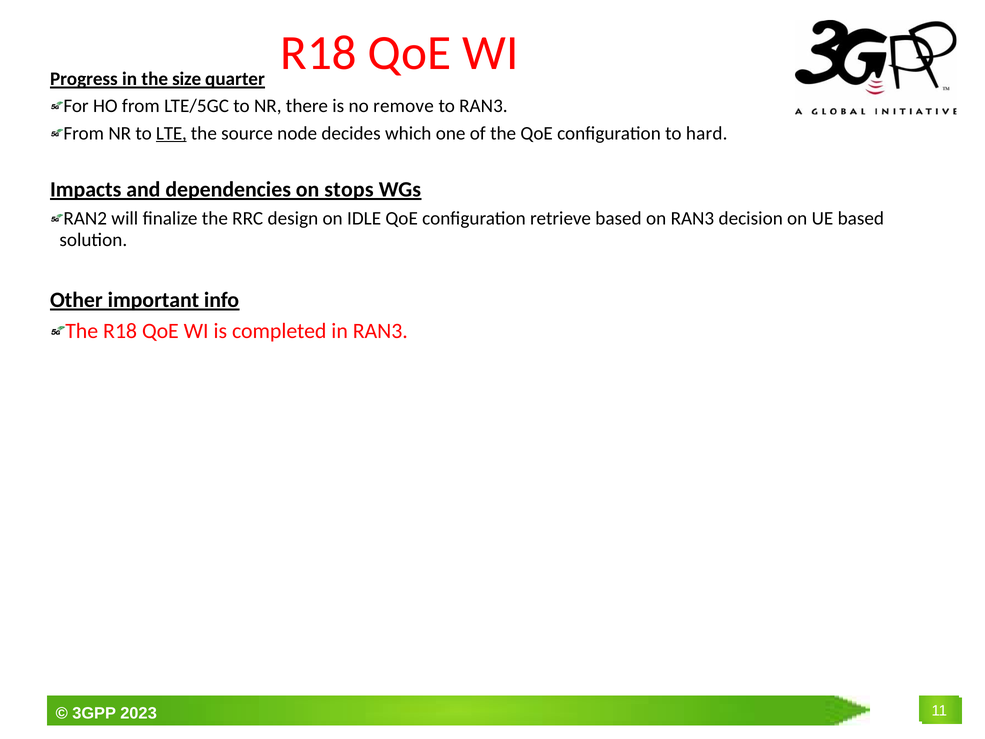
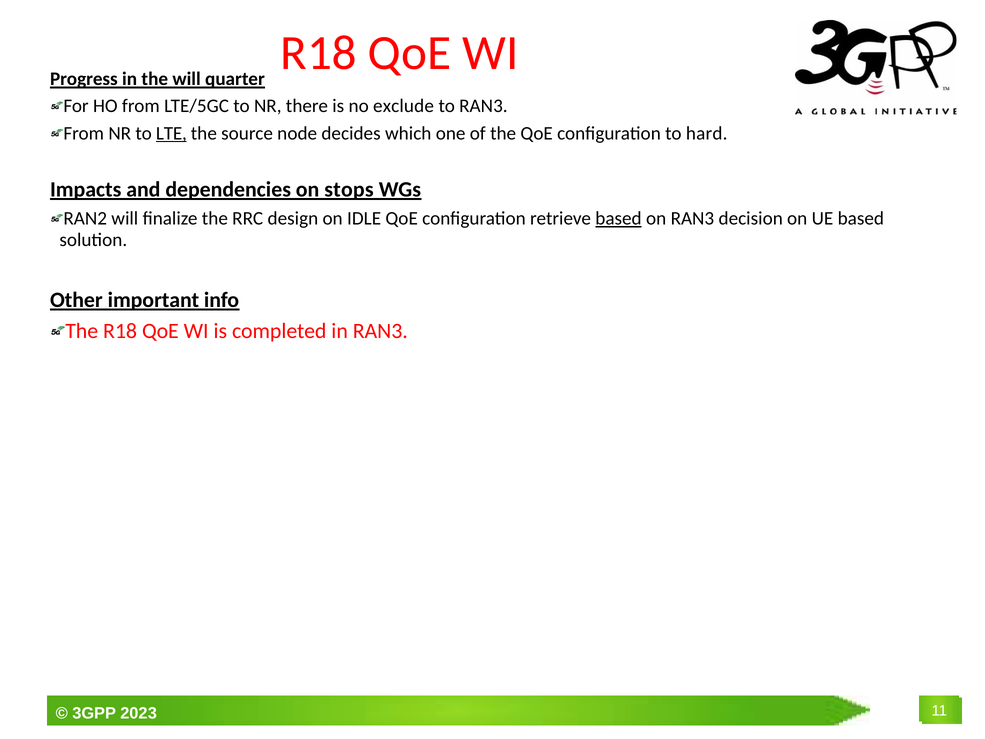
the size: size -> will (187, 79)
remove: remove -> exclude (404, 106)
based underline: none -> present (619, 218)
